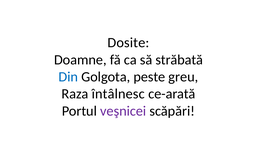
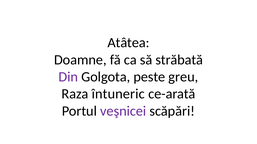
Dosite: Dosite -> Atâtea (129, 43)
Din colour: blue -> purple (68, 77)
întâlnesc: întâlnesc -> întuneric (118, 94)
